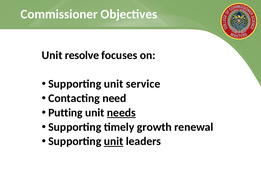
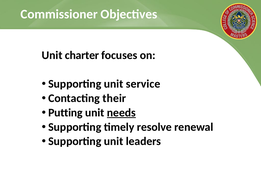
resolve: resolve -> charter (82, 55)
need: need -> their (114, 98)
growth: growth -> resolve (154, 127)
unit underline: present -> none (114, 141)
